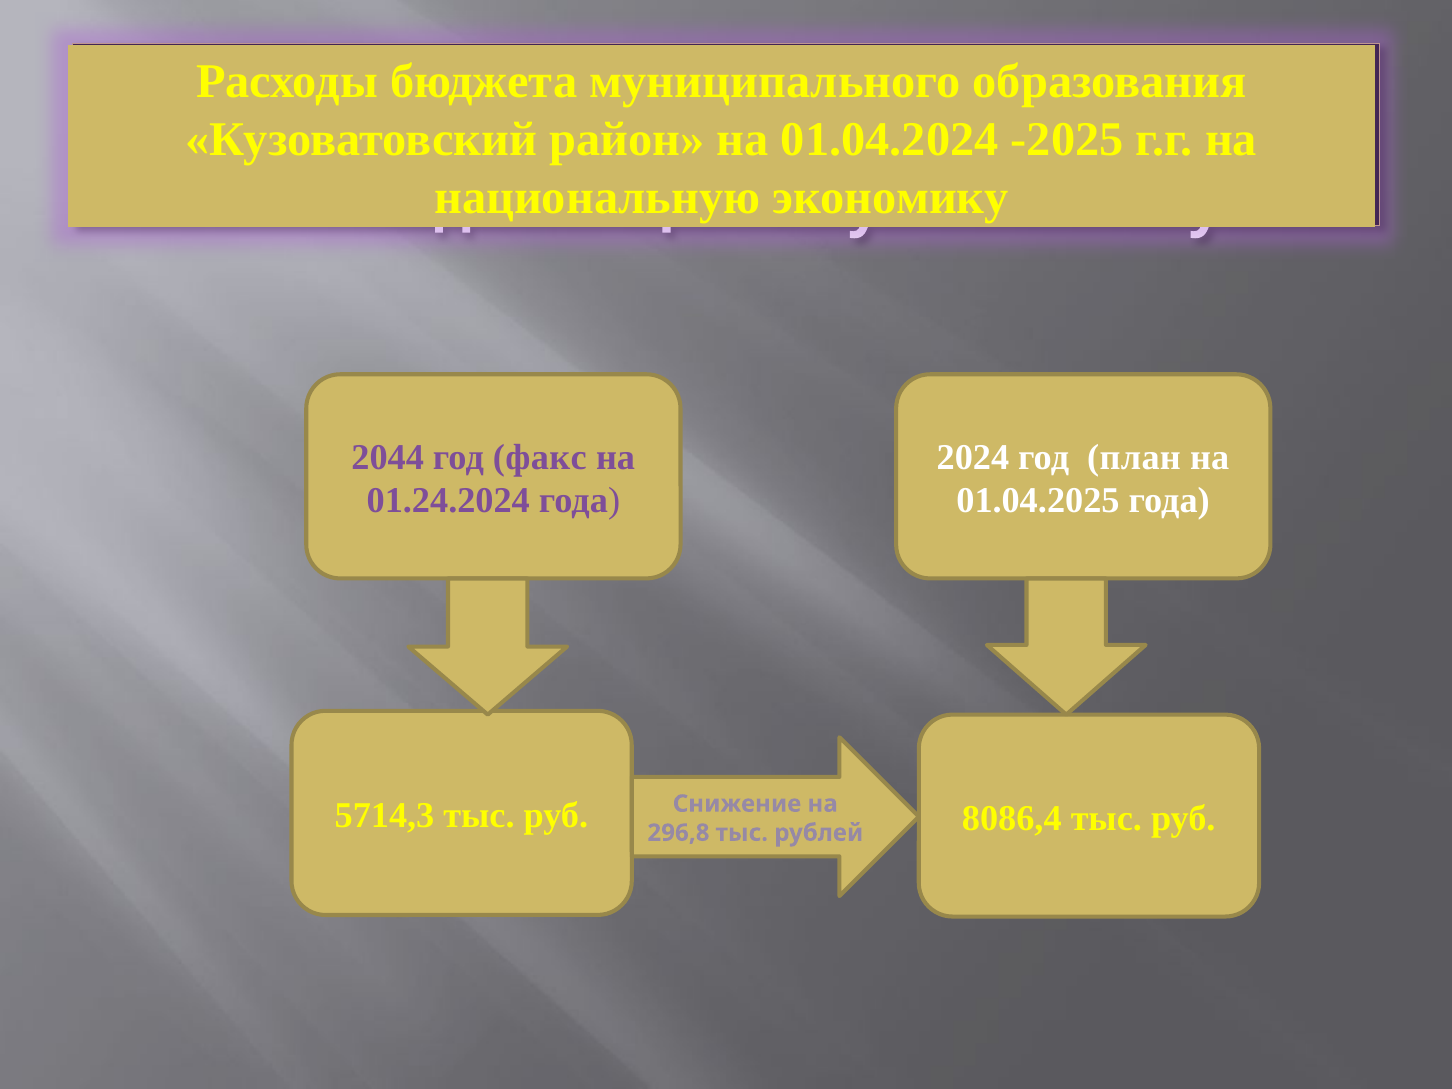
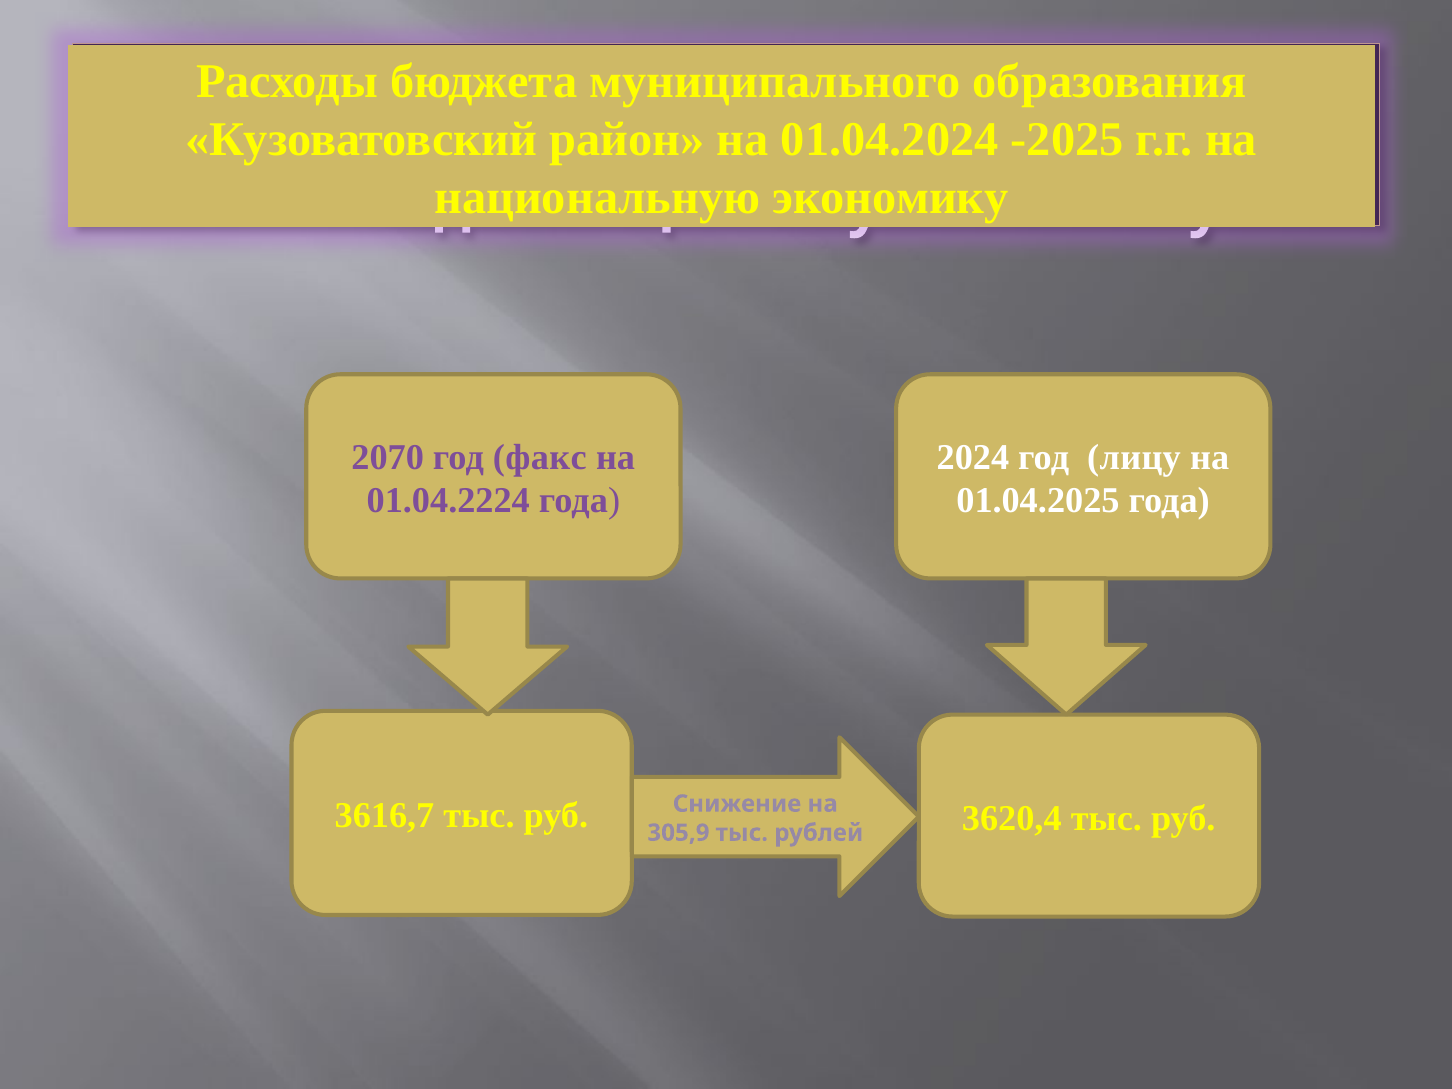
2044: 2044 -> 2070 (388, 457)
план: план -> лицу (1134, 457)
01.24.2024: 01.24.2024 -> 01.04.2224 (448, 501)
5714,3: 5714,3 -> 3616,7 (384, 815)
8086,4: 8086,4 -> 3620,4 (1012, 818)
296,8: 296,8 -> 305,9 (678, 833)
